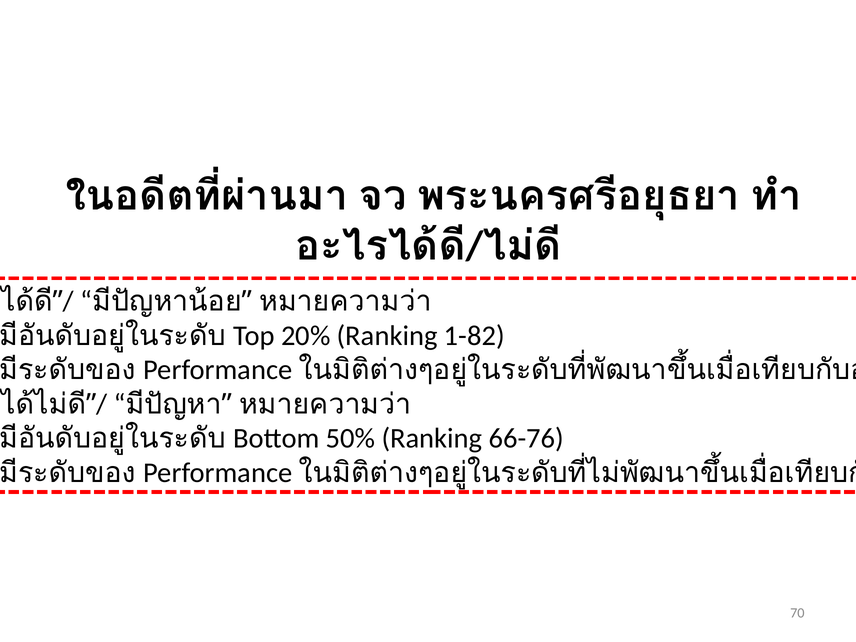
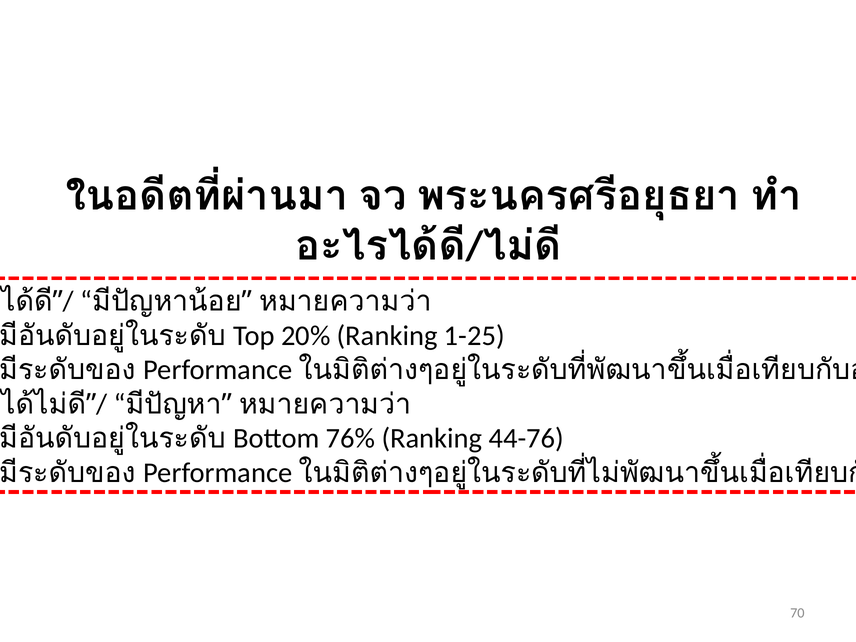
1-82: 1-82 -> 1-25 (474, 336)
50%: 50% -> 76% (351, 438)
66-76: 66-76 -> 44-76 (526, 438)
